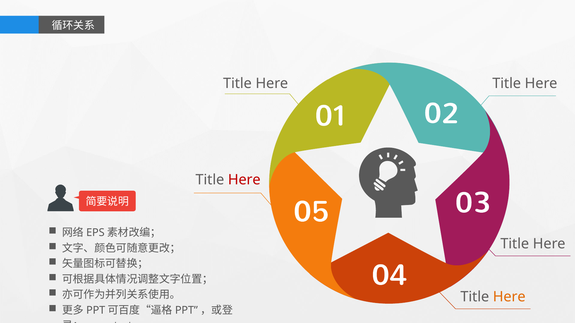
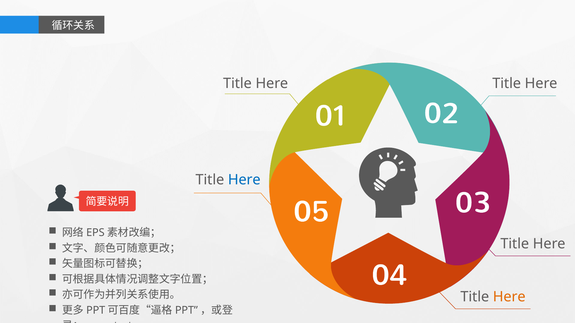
Here colour: red -> blue (244, 180)
